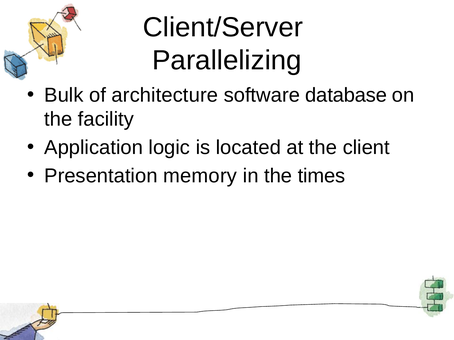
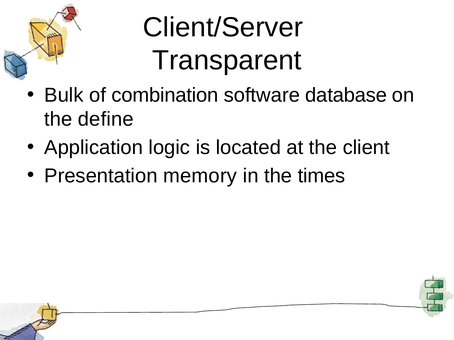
Parallelizing: Parallelizing -> Transparent (227, 61)
architecture: architecture -> combination (165, 95)
facility: facility -> define (106, 119)
